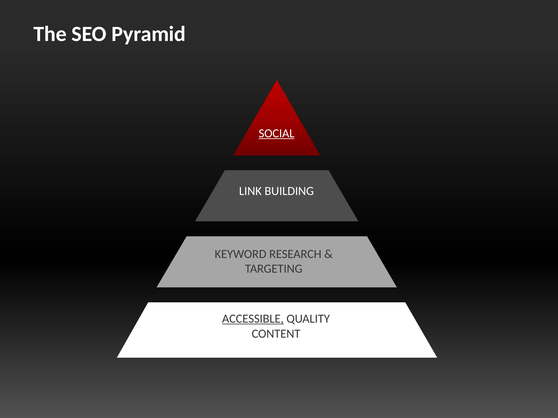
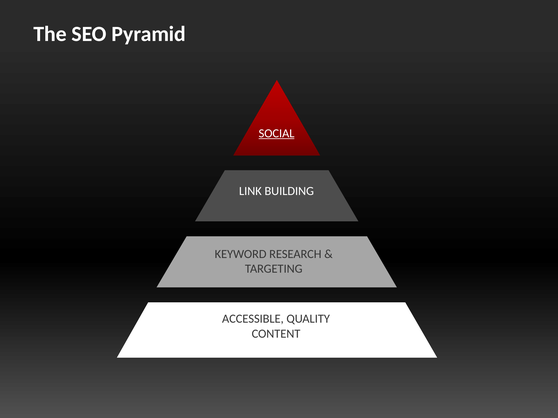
ACCESSIBLE underline: present -> none (253, 319)
